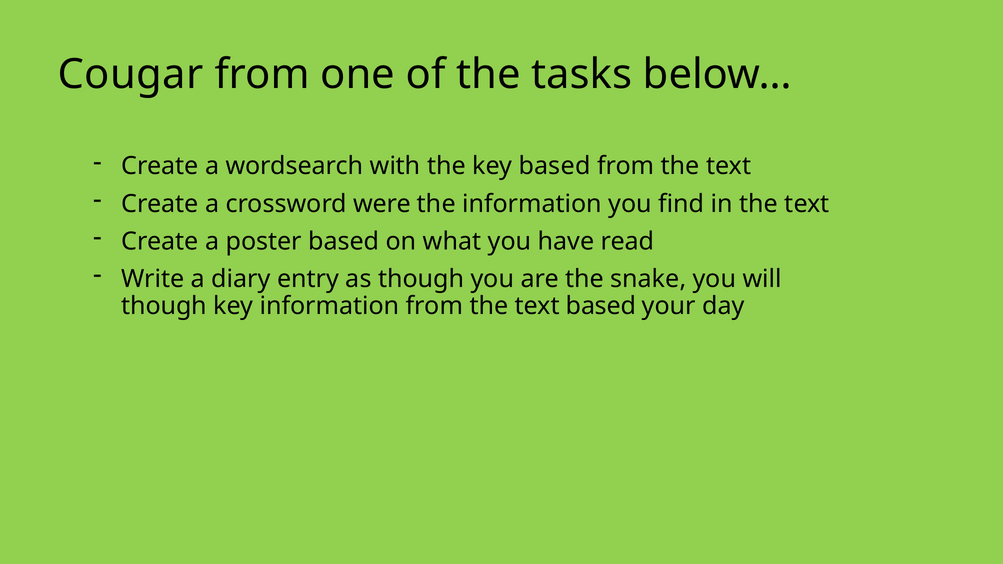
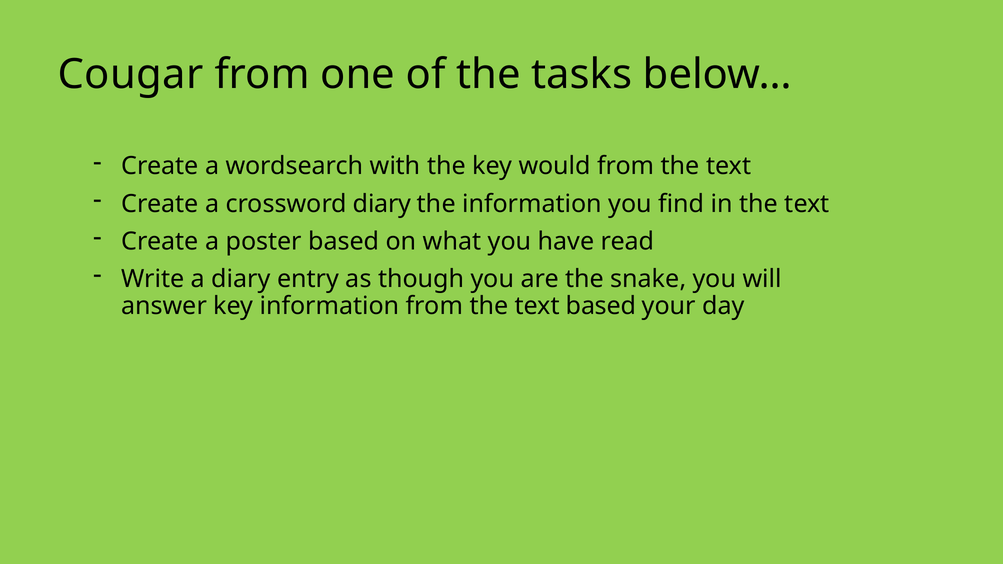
key based: based -> would (555, 166)
crossword were: were -> diary (382, 204)
though: though -> answer (164, 306)
